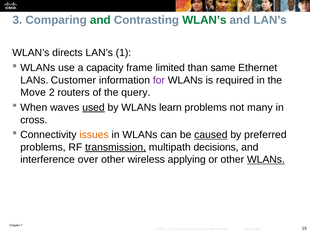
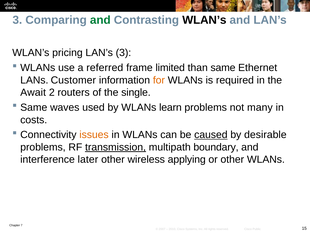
WLAN’s colour: green -> black (204, 20)
directs: directs -> pricing (67, 53)
LAN’s 1: 1 -> 3 (123, 53)
capacity: capacity -> referred (105, 68)
for colour: purple -> orange (159, 80)
Move: Move -> Await (33, 93)
query: query -> single (136, 93)
When: When -> Same (34, 108)
used underline: present -> none (93, 108)
cross: cross -> costs (34, 120)
preferred: preferred -> desirable (265, 135)
decisions: decisions -> boundary (216, 148)
over: over -> later (88, 160)
WLANs underline: present -> none (266, 160)
